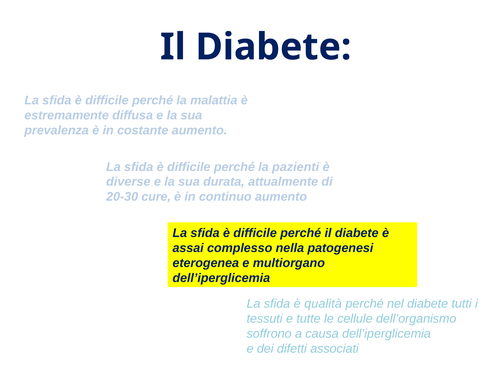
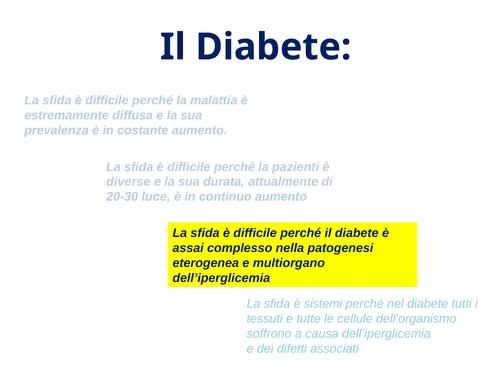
cure: cure -> luce (156, 197)
qualità: qualità -> sistemi (323, 304)
